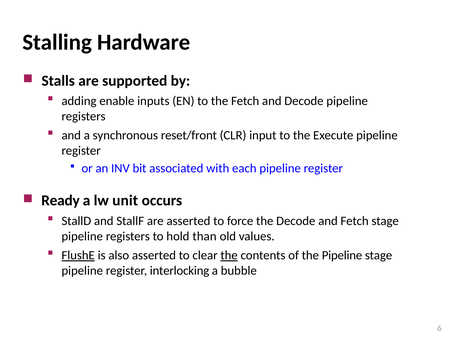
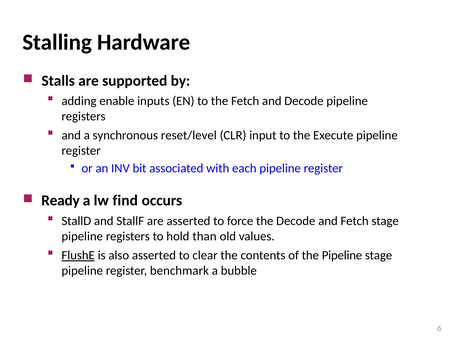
reset/front: reset/front -> reset/level (189, 135)
unit: unit -> find (125, 200)
the underline: present -> none (229, 255)
interlocking: interlocking -> benchmark (179, 270)
